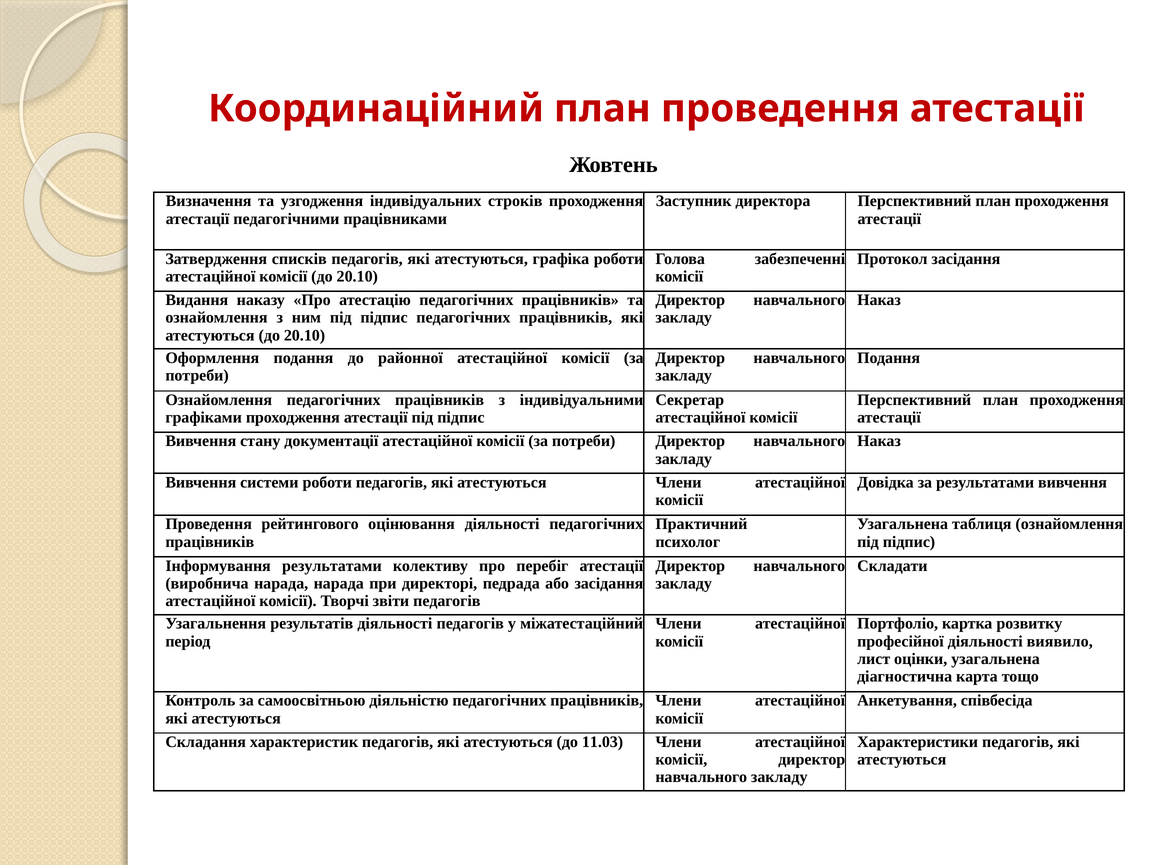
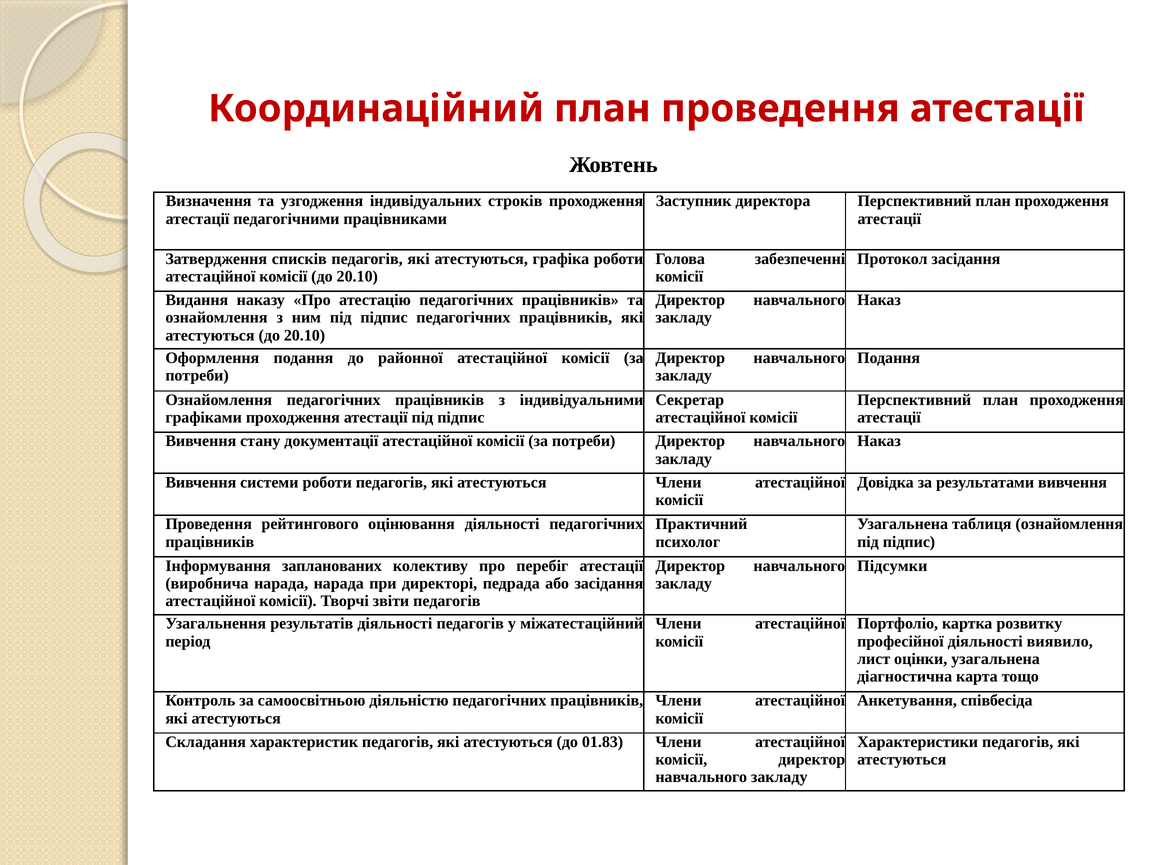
Інформування результатами: результатами -> запланованих (332, 566)
Складати: Складати -> Підсумки (892, 566)
11.03: 11.03 -> 01.83 (603, 742)
